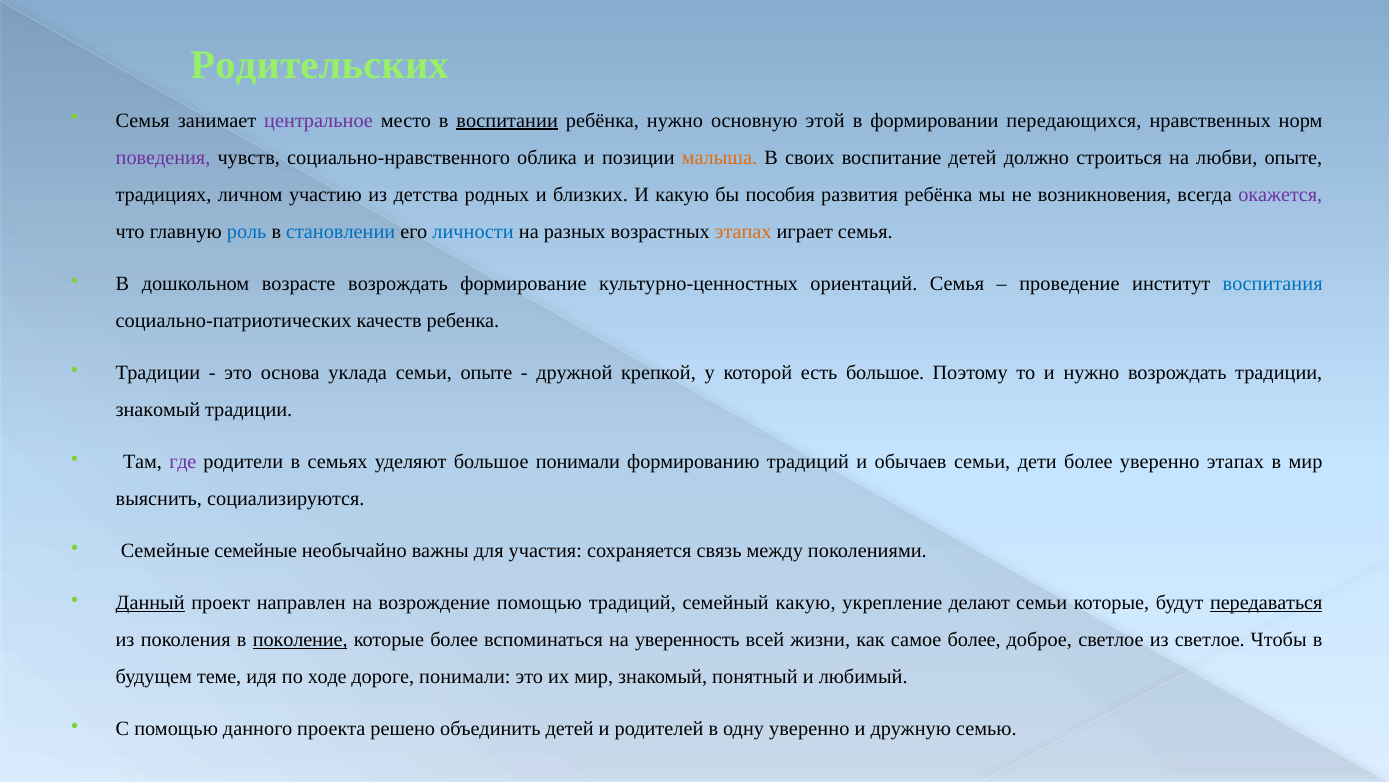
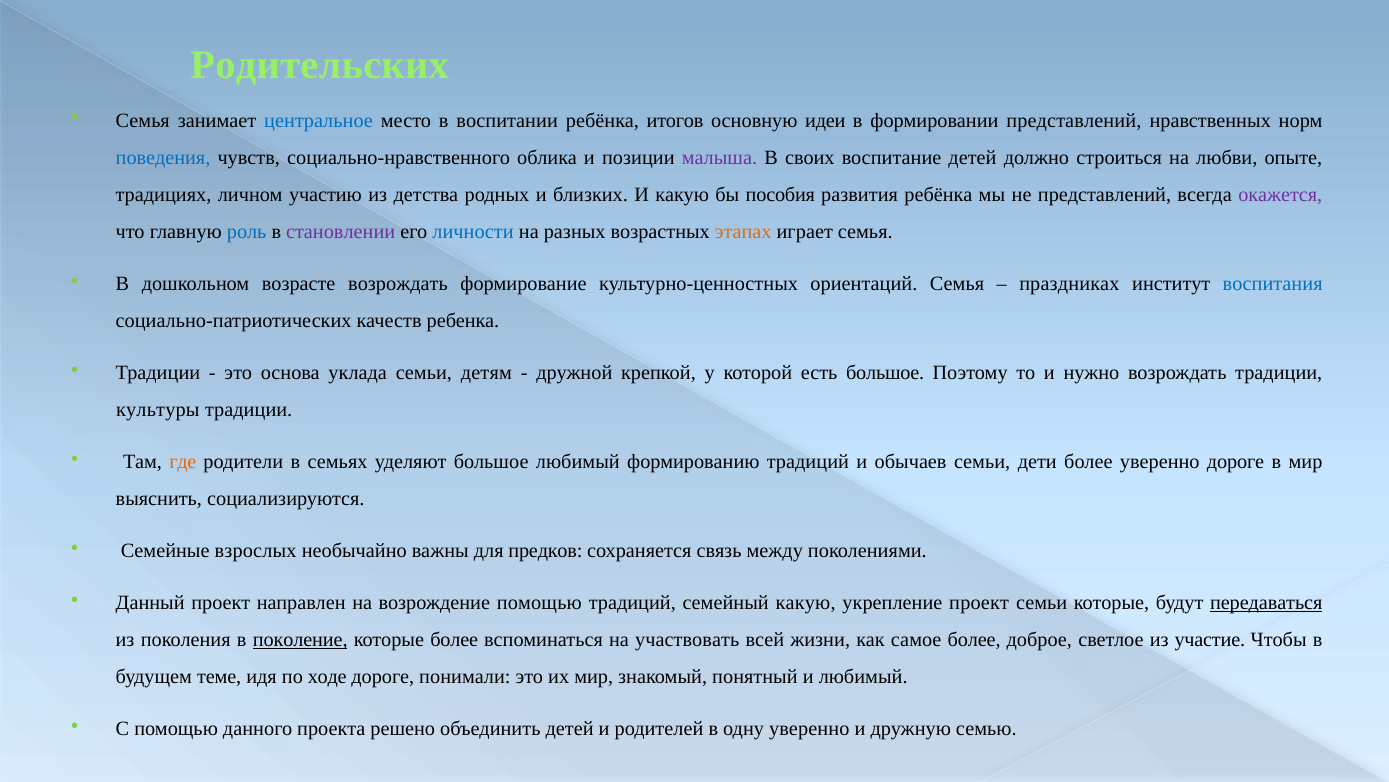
центральное colour: purple -> blue (318, 120)
воспитании underline: present -> none (507, 120)
ребёнка нужно: нужно -> итогов (675, 120)
этой: этой -> идеи (825, 120)
формировании передающихся: передающихся -> представлений (1074, 120)
поведения colour: purple -> blue (163, 157)
малыша colour: orange -> purple (720, 157)
не возникновения: возникновения -> представлений (1105, 195)
становлении colour: blue -> purple (341, 232)
проведение: проведение -> праздниках (1069, 284)
семьи опыте: опыте -> детям (486, 373)
знакомый: знакомый -> культуры (158, 410)
где colour: purple -> orange (183, 461)
большое понимали: понимали -> любимый (578, 461)
уверенно этапах: этапах -> дороге (1236, 461)
Семейные семейные: семейные -> взрослых (256, 550)
участия: участия -> предков (545, 550)
Данный underline: present -> none (150, 602)
укрепление делают: делают -> проект (979, 602)
уверенность: уверенность -> участвовать (687, 639)
из светлое: светлое -> участие (1210, 639)
